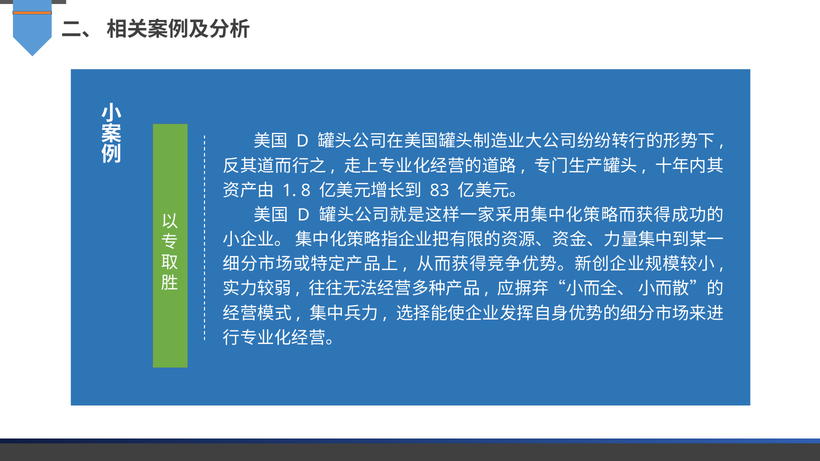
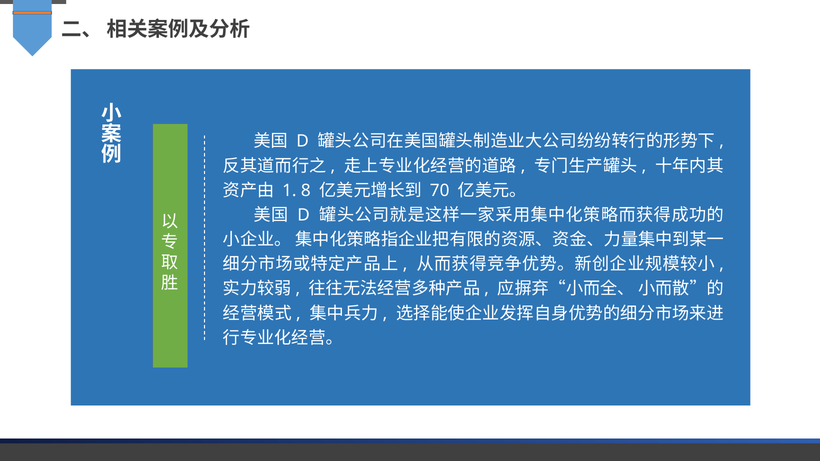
83: 83 -> 70 (440, 191)
